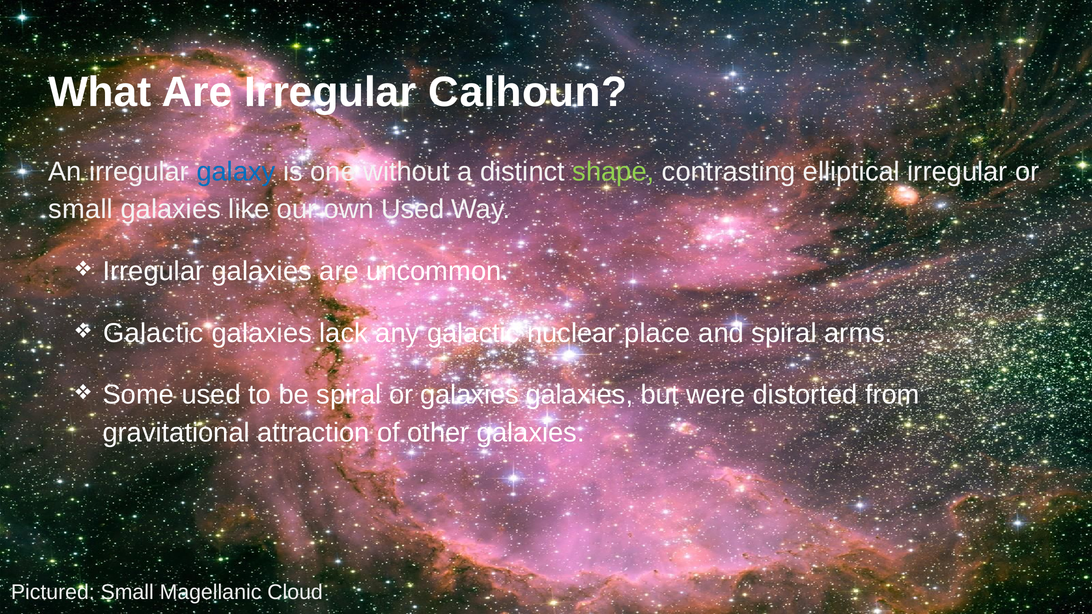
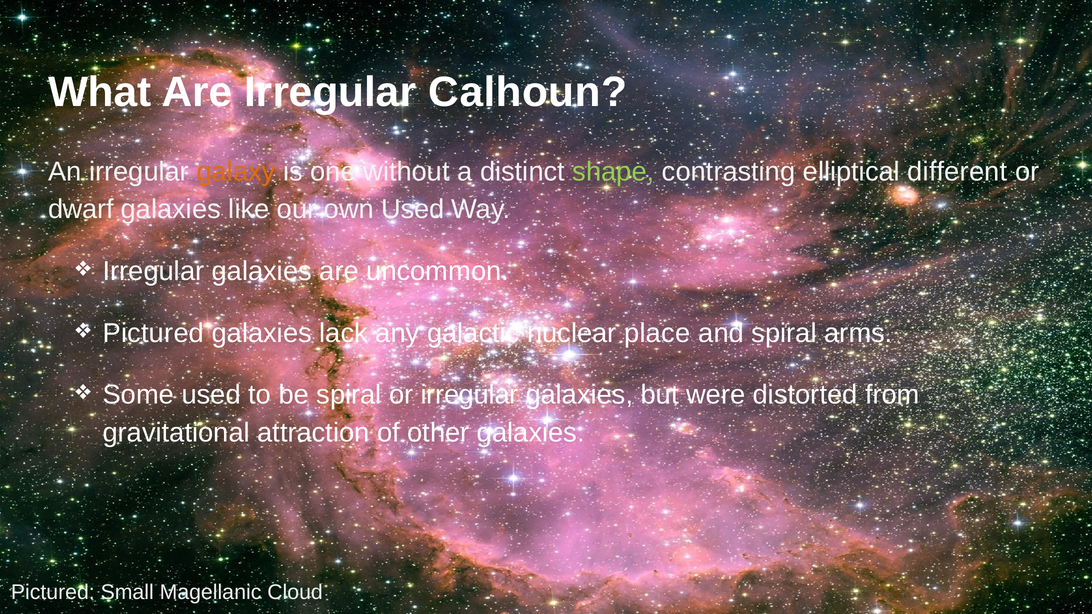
galaxy colour: blue -> orange (236, 172)
elliptical irregular: irregular -> different (957, 172)
small: small -> dwarf (81, 209)
Galactic: Galactic -> Pictured (153, 333)
or galaxies: galaxies -> irregular (470, 395)
